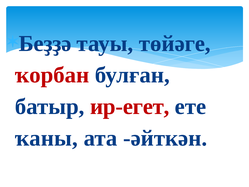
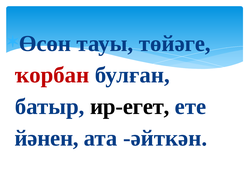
Беҙҙә: Беҙҙә -> Өсөн (45, 43)
ир-егет colour: red -> black (130, 106)
ҡаны: ҡаны -> йәнен (47, 138)
